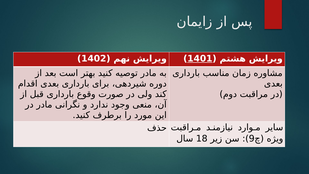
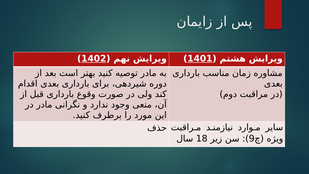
1402 underline: none -> present (94, 59)
